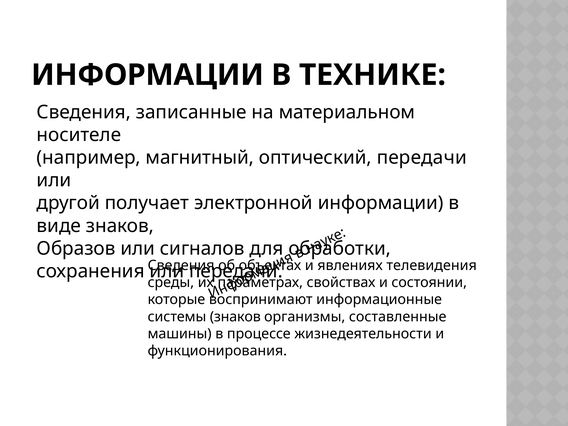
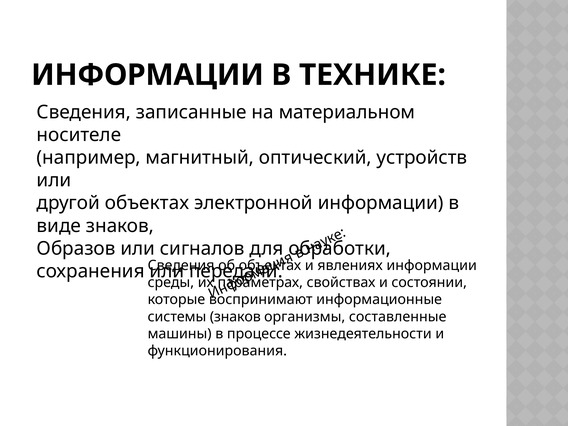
оптический передачи: передачи -> устройств (422, 158)
другой получает: получает -> объектах (147, 203)
явлениях телевидения: телевидения -> информации (432, 266)
